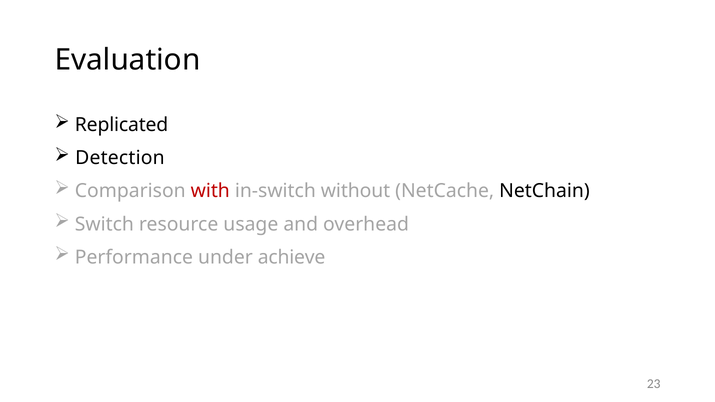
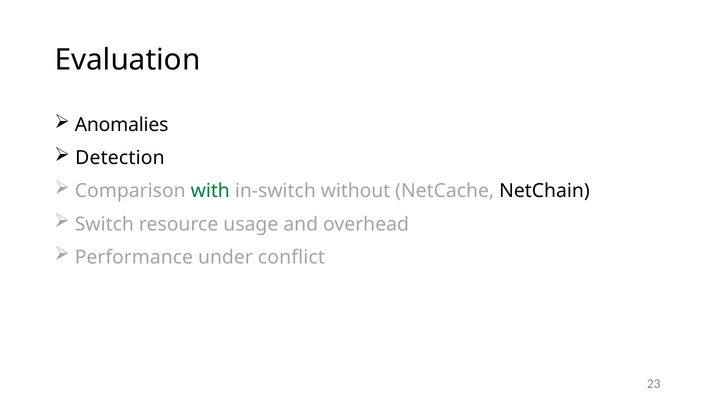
Replicated: Replicated -> Anomalies (122, 125)
with colour: red -> green (210, 191)
achieve: achieve -> conflict (291, 257)
